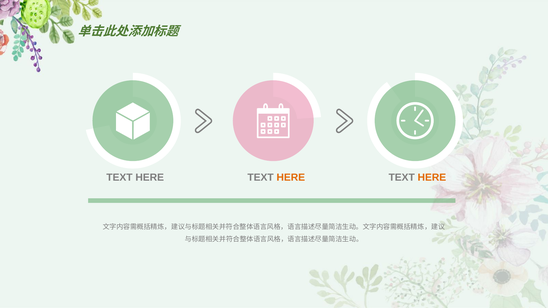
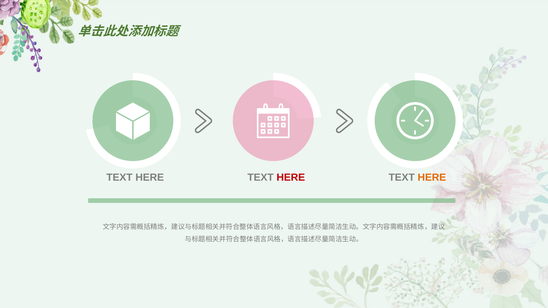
HERE colour: orange -> red (291, 178)
